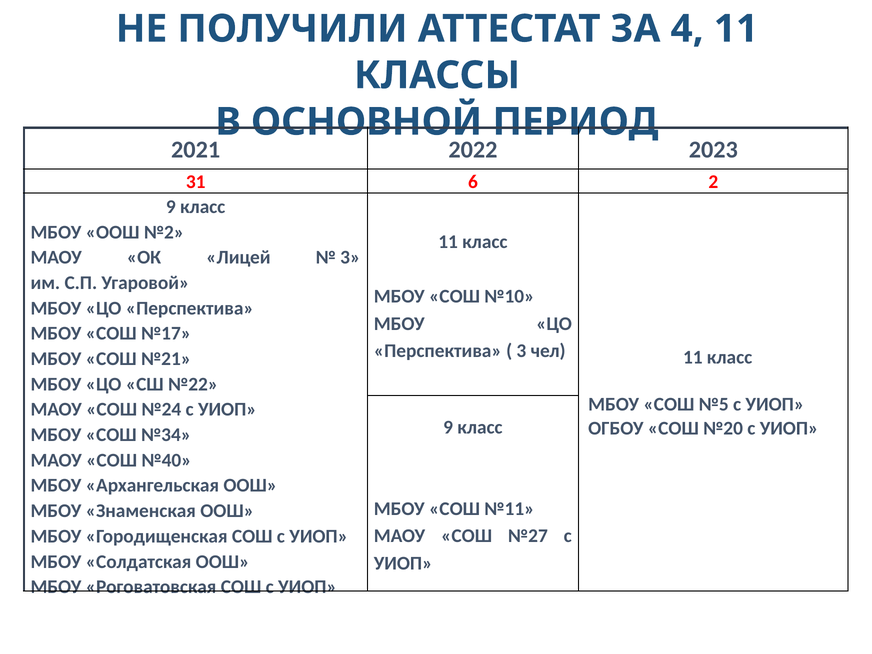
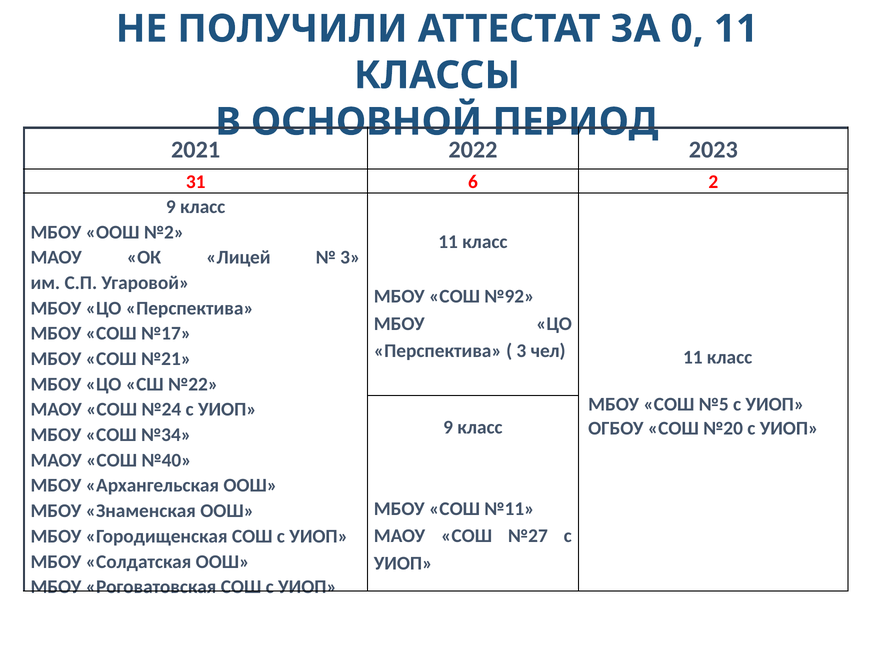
4: 4 -> 0 (687, 29)
№10: №10 -> №92 (509, 296)
